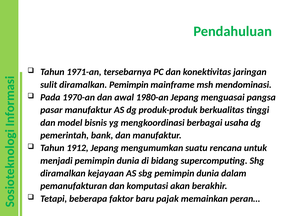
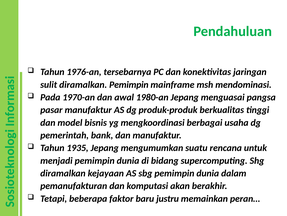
1971-an: 1971-an -> 1976-an (84, 72)
1912: 1912 -> 1935 (78, 147)
pajak: pajak -> justru (168, 198)
